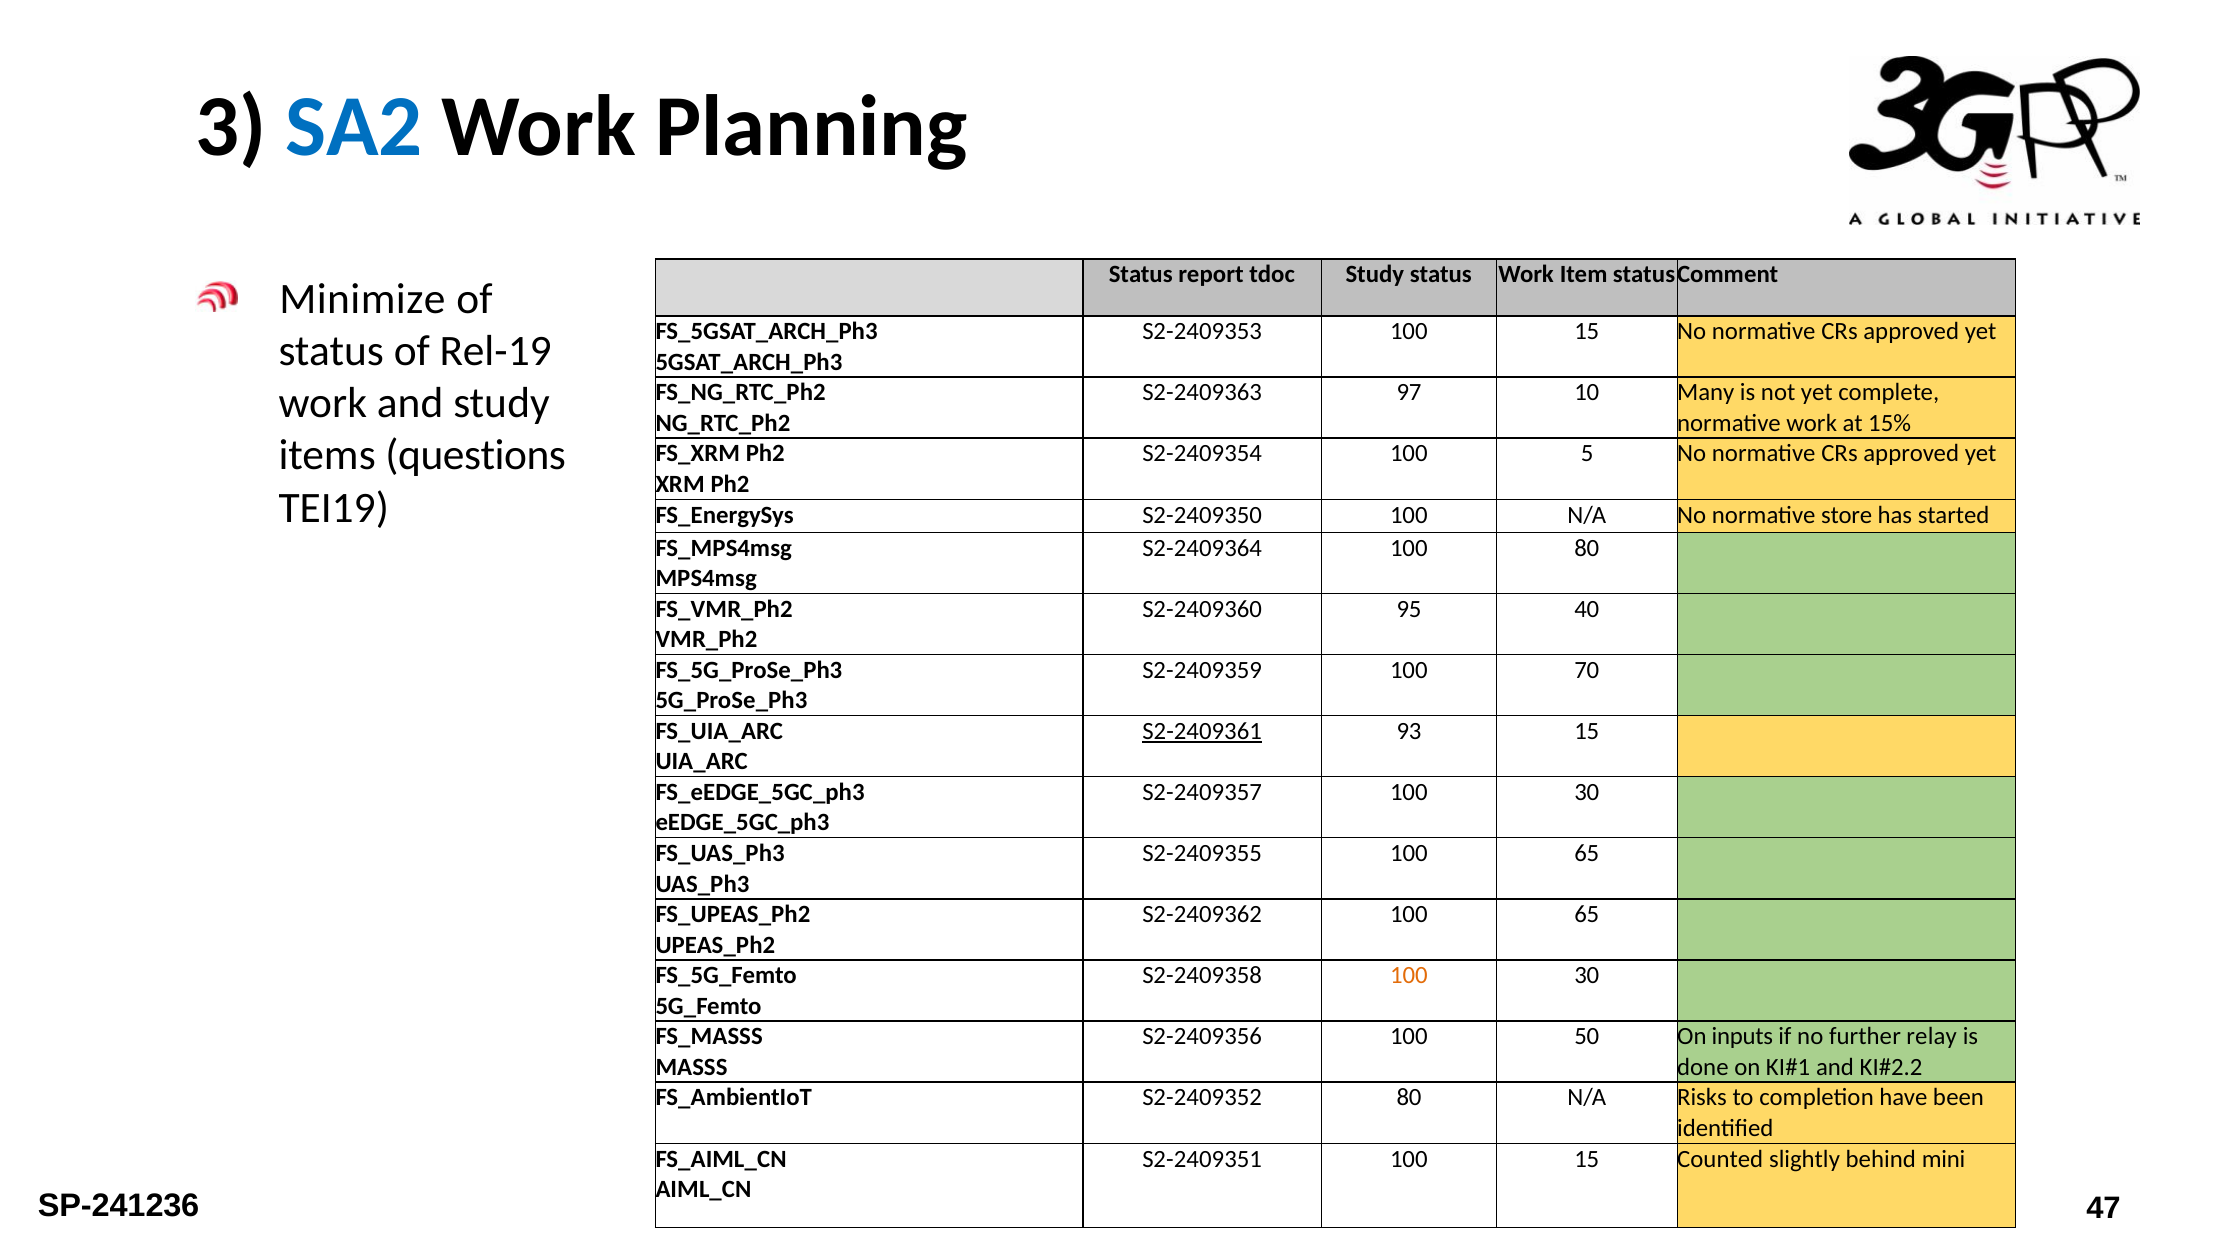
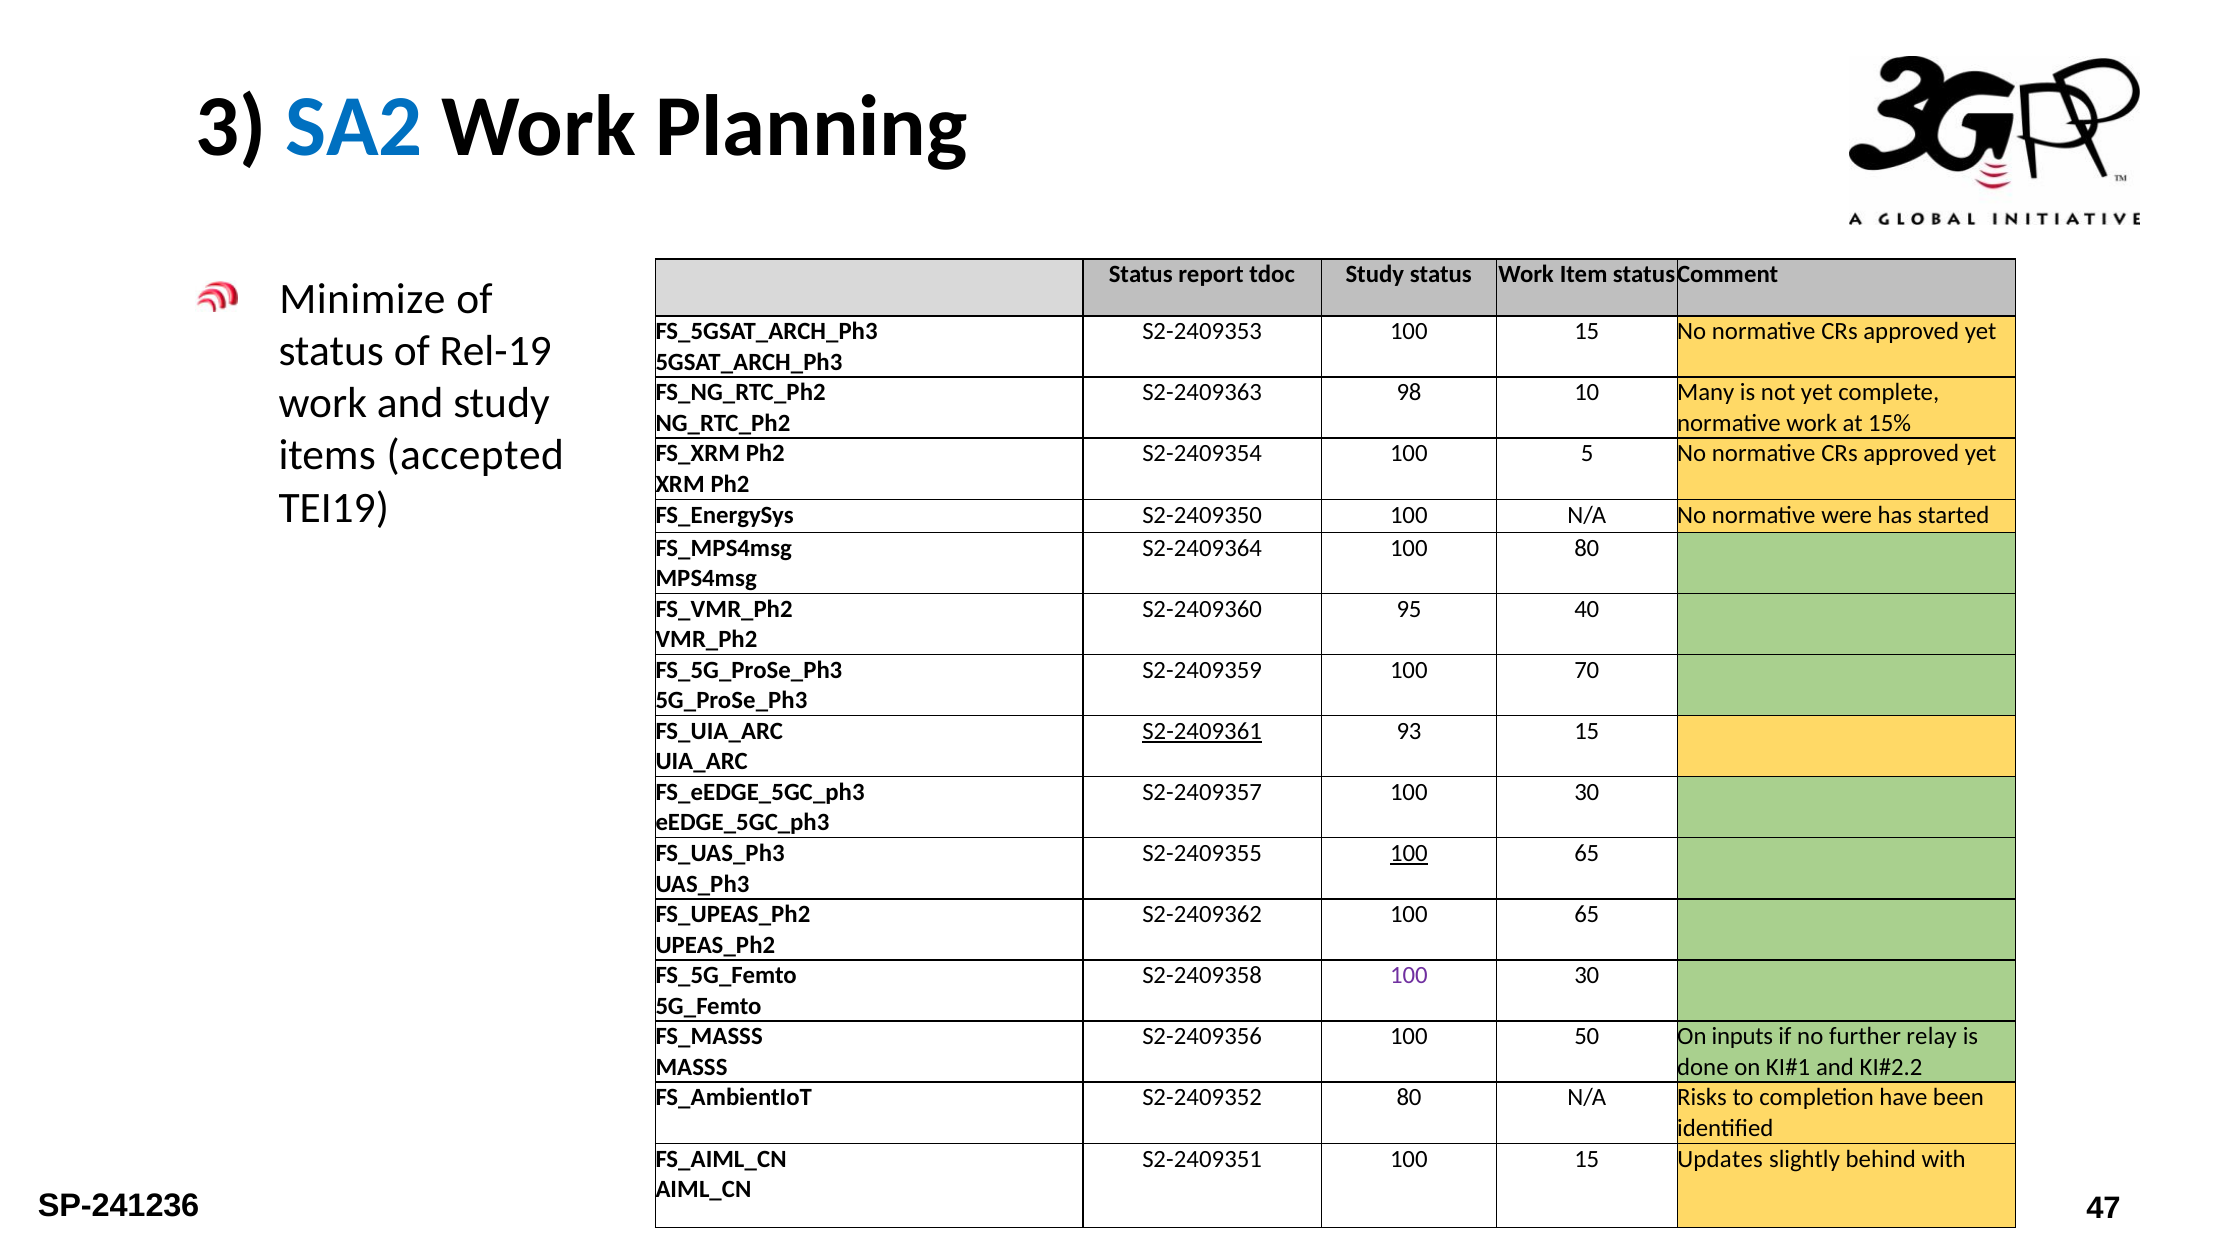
97: 97 -> 98 (1409, 393)
questions: questions -> accepted (475, 456)
store: store -> were (1847, 515)
100 underline: none -> present (1409, 853)
100 colour: orange -> purple (1409, 976)
Counted: Counted -> Updates (1720, 1159)
mini: mini -> with (1944, 1159)
